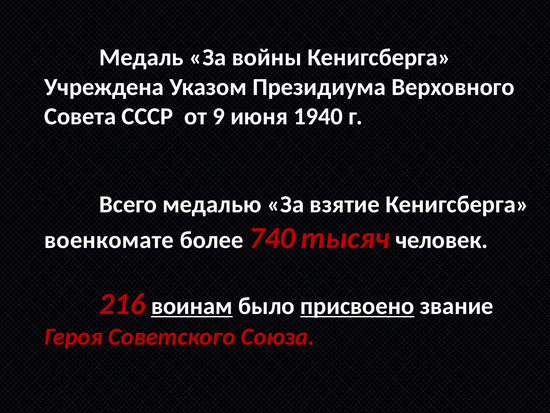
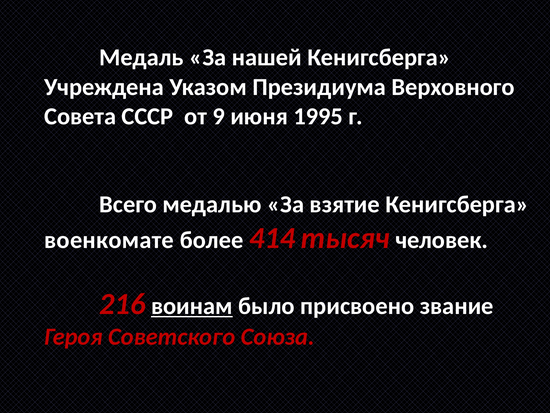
войны: войны -> нашей (267, 57)
1940: 1940 -> 1995 (318, 116)
740: 740 -> 414 (272, 238)
присвоено underline: present -> none (357, 306)
